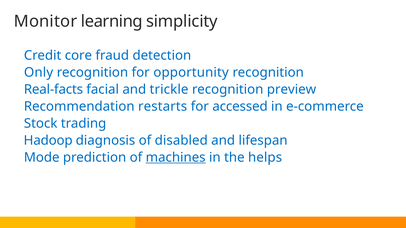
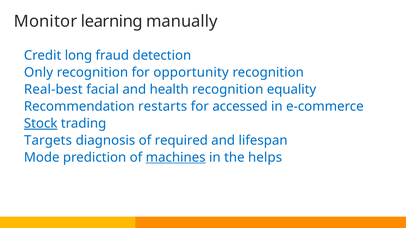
simplicity: simplicity -> manually (182, 21)
core: core -> long (78, 56)
Real-facts: Real-facts -> Real-best (53, 90)
trickle: trickle -> health (169, 90)
preview: preview -> equality (292, 90)
Stock underline: none -> present (41, 124)
Hadoop: Hadoop -> Targets (48, 141)
disabled: disabled -> required (181, 141)
